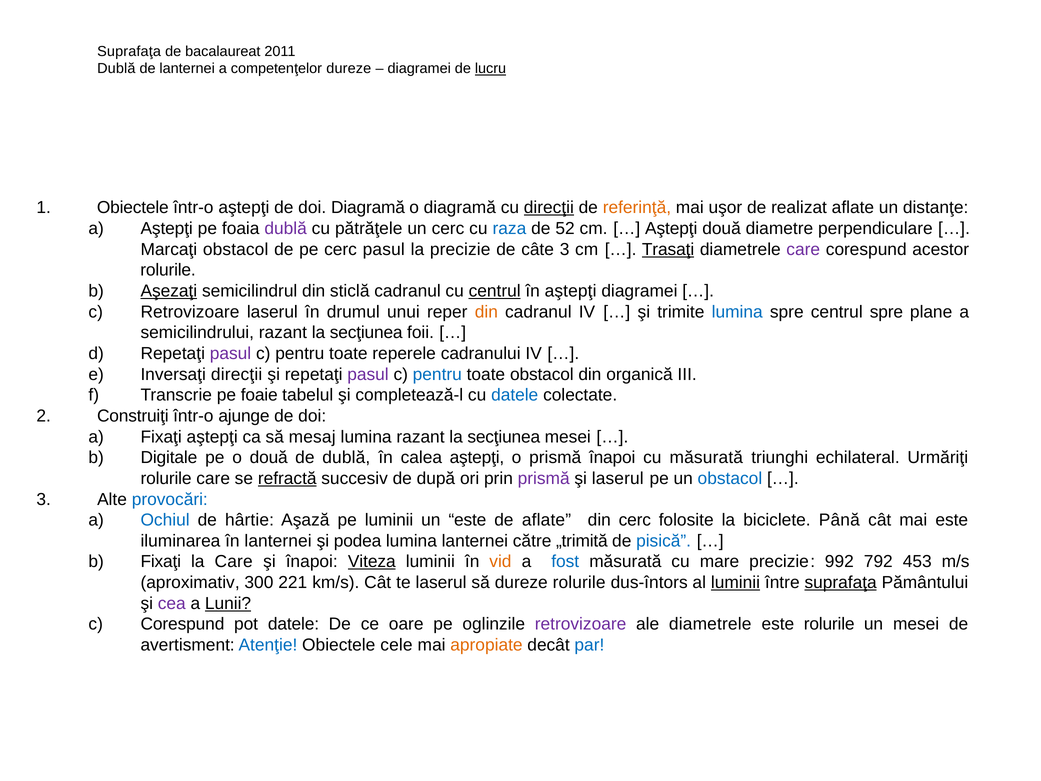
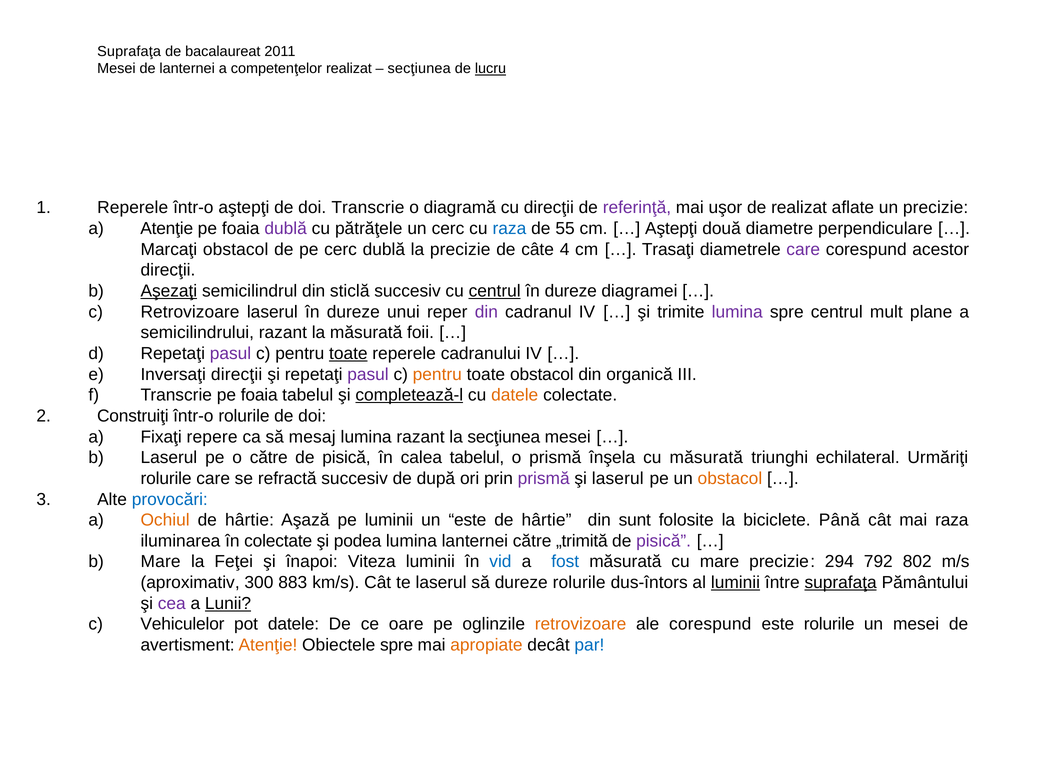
Dublă: Dublă -> Mesei (116, 69)
competenţelor dureze: dureze -> realizat (349, 69)
diagramei: diagramei -> secţiunea (419, 69)
1 Obiectele: Obiectele -> Reperele (133, 208)
doi Diagramă: Diagramă -> Transcrie (368, 208)
direcţii underline: present -> none (549, 208)
referinţă colour: orange -> purple (637, 208)
un distanţe: distanţe -> precizie (936, 208)
a Aştepţi: Aştepţi -> Atenţie (167, 228)
52: 52 -> 55 (565, 228)
cerc pasul: pasul -> dublă (384, 249)
câte 3: 3 -> 4 (565, 249)
Trasaţi underline: present -> none (668, 249)
rolurile: rolurile -> direcţii (168, 270)
sticlă cadranul: cadranul -> succesiv (408, 291)
aştepţi: aştepţi -> dureze (571, 291)
laserul în drumul: drumul -> dureze (353, 312)
din colour: orange -> purple (486, 312)
lumina colour: blue -> purple (737, 312)
centrul spre: spre -> mult (886, 312)
semicilindrului razant la secţiunea: secţiunea -> măsurată (366, 333)
toate underline: none -> present (348, 353)
pentru colour: blue -> orange (437, 374)
Transcrie pe foaie: foaie -> foaia (259, 395)
completează-l underline: none -> present (409, 395)
datele colour: blue -> orange (515, 395)
într-o ajunge: ajunge -> rolurile (244, 416)
Fixaţi aştepţi: aştepţi -> repere (212, 437)
Digitale: Digitale -> Laserul (169, 457)
o două: două -> către (269, 457)
dublă: dublă -> pisică (346, 457)
calea aştepţi: aştepţi -> tabelul (477, 457)
prismă înapoi: înapoi -> înşela (612, 457)
refractă underline: present -> none (287, 478)
obstacol colour: blue -> orange (730, 478)
Ochiul colour: blue -> orange (165, 520)
aflate: aflate -> hârtie (546, 520)
din cerc: cerc -> sunt (635, 520)
mai este: este -> raza (952, 520)
în lanternei: lanternei -> colectate (278, 541)
pisică colour: blue -> purple (664, 541)
Fixaţi: Fixaţi -> Mare (161, 562)
la Care: Care -> Feţei (234, 562)
Viteza underline: present -> none (372, 562)
vid colour: orange -> blue (500, 562)
992: 992 -> 294 (839, 562)
453: 453 -> 802 (917, 562)
221: 221 -> 883 (293, 582)
c Corespund: Corespund -> Vehiculelor (182, 624)
retrovizoare colour: purple -> orange (581, 624)
ale diametrele: diametrele -> corespund (710, 624)
Atenţie colour: blue -> orange (268, 645)
Obiectele cele: cele -> spre (397, 645)
